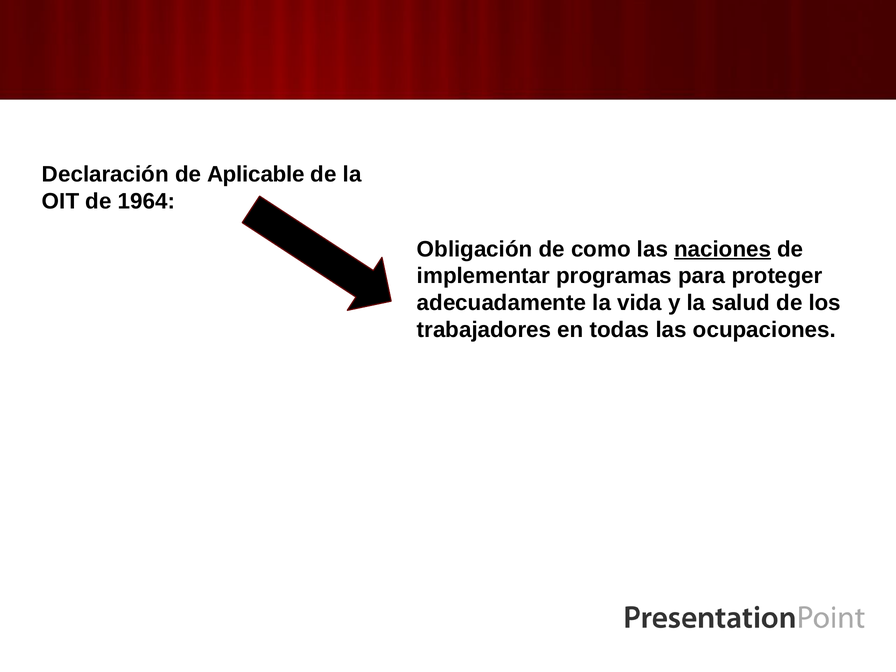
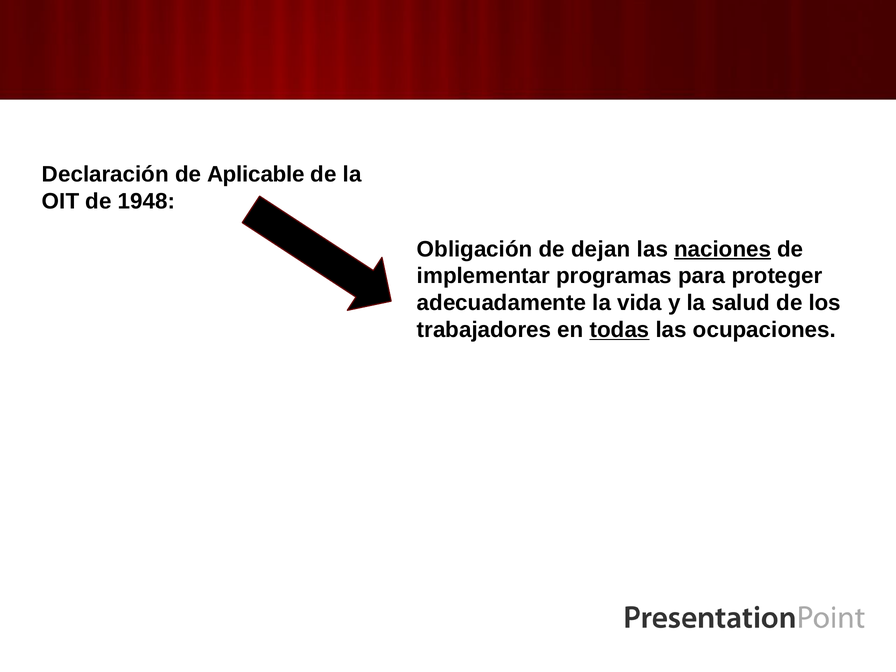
1964: 1964 -> 1948 (146, 201)
como: como -> dejan (601, 249)
todas underline: none -> present (620, 330)
